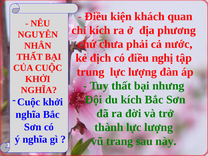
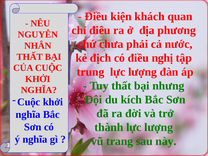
chỉ kích: kích -> điêu (100, 30)
